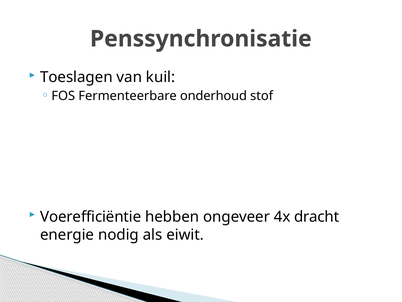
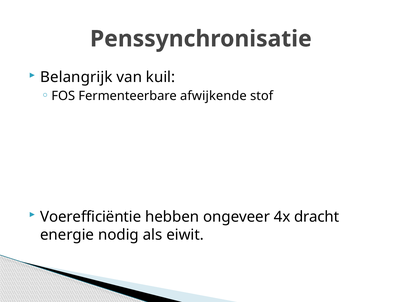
Toeslagen: Toeslagen -> Belangrijk (76, 77)
onderhoud: onderhoud -> afwijkende (213, 96)
